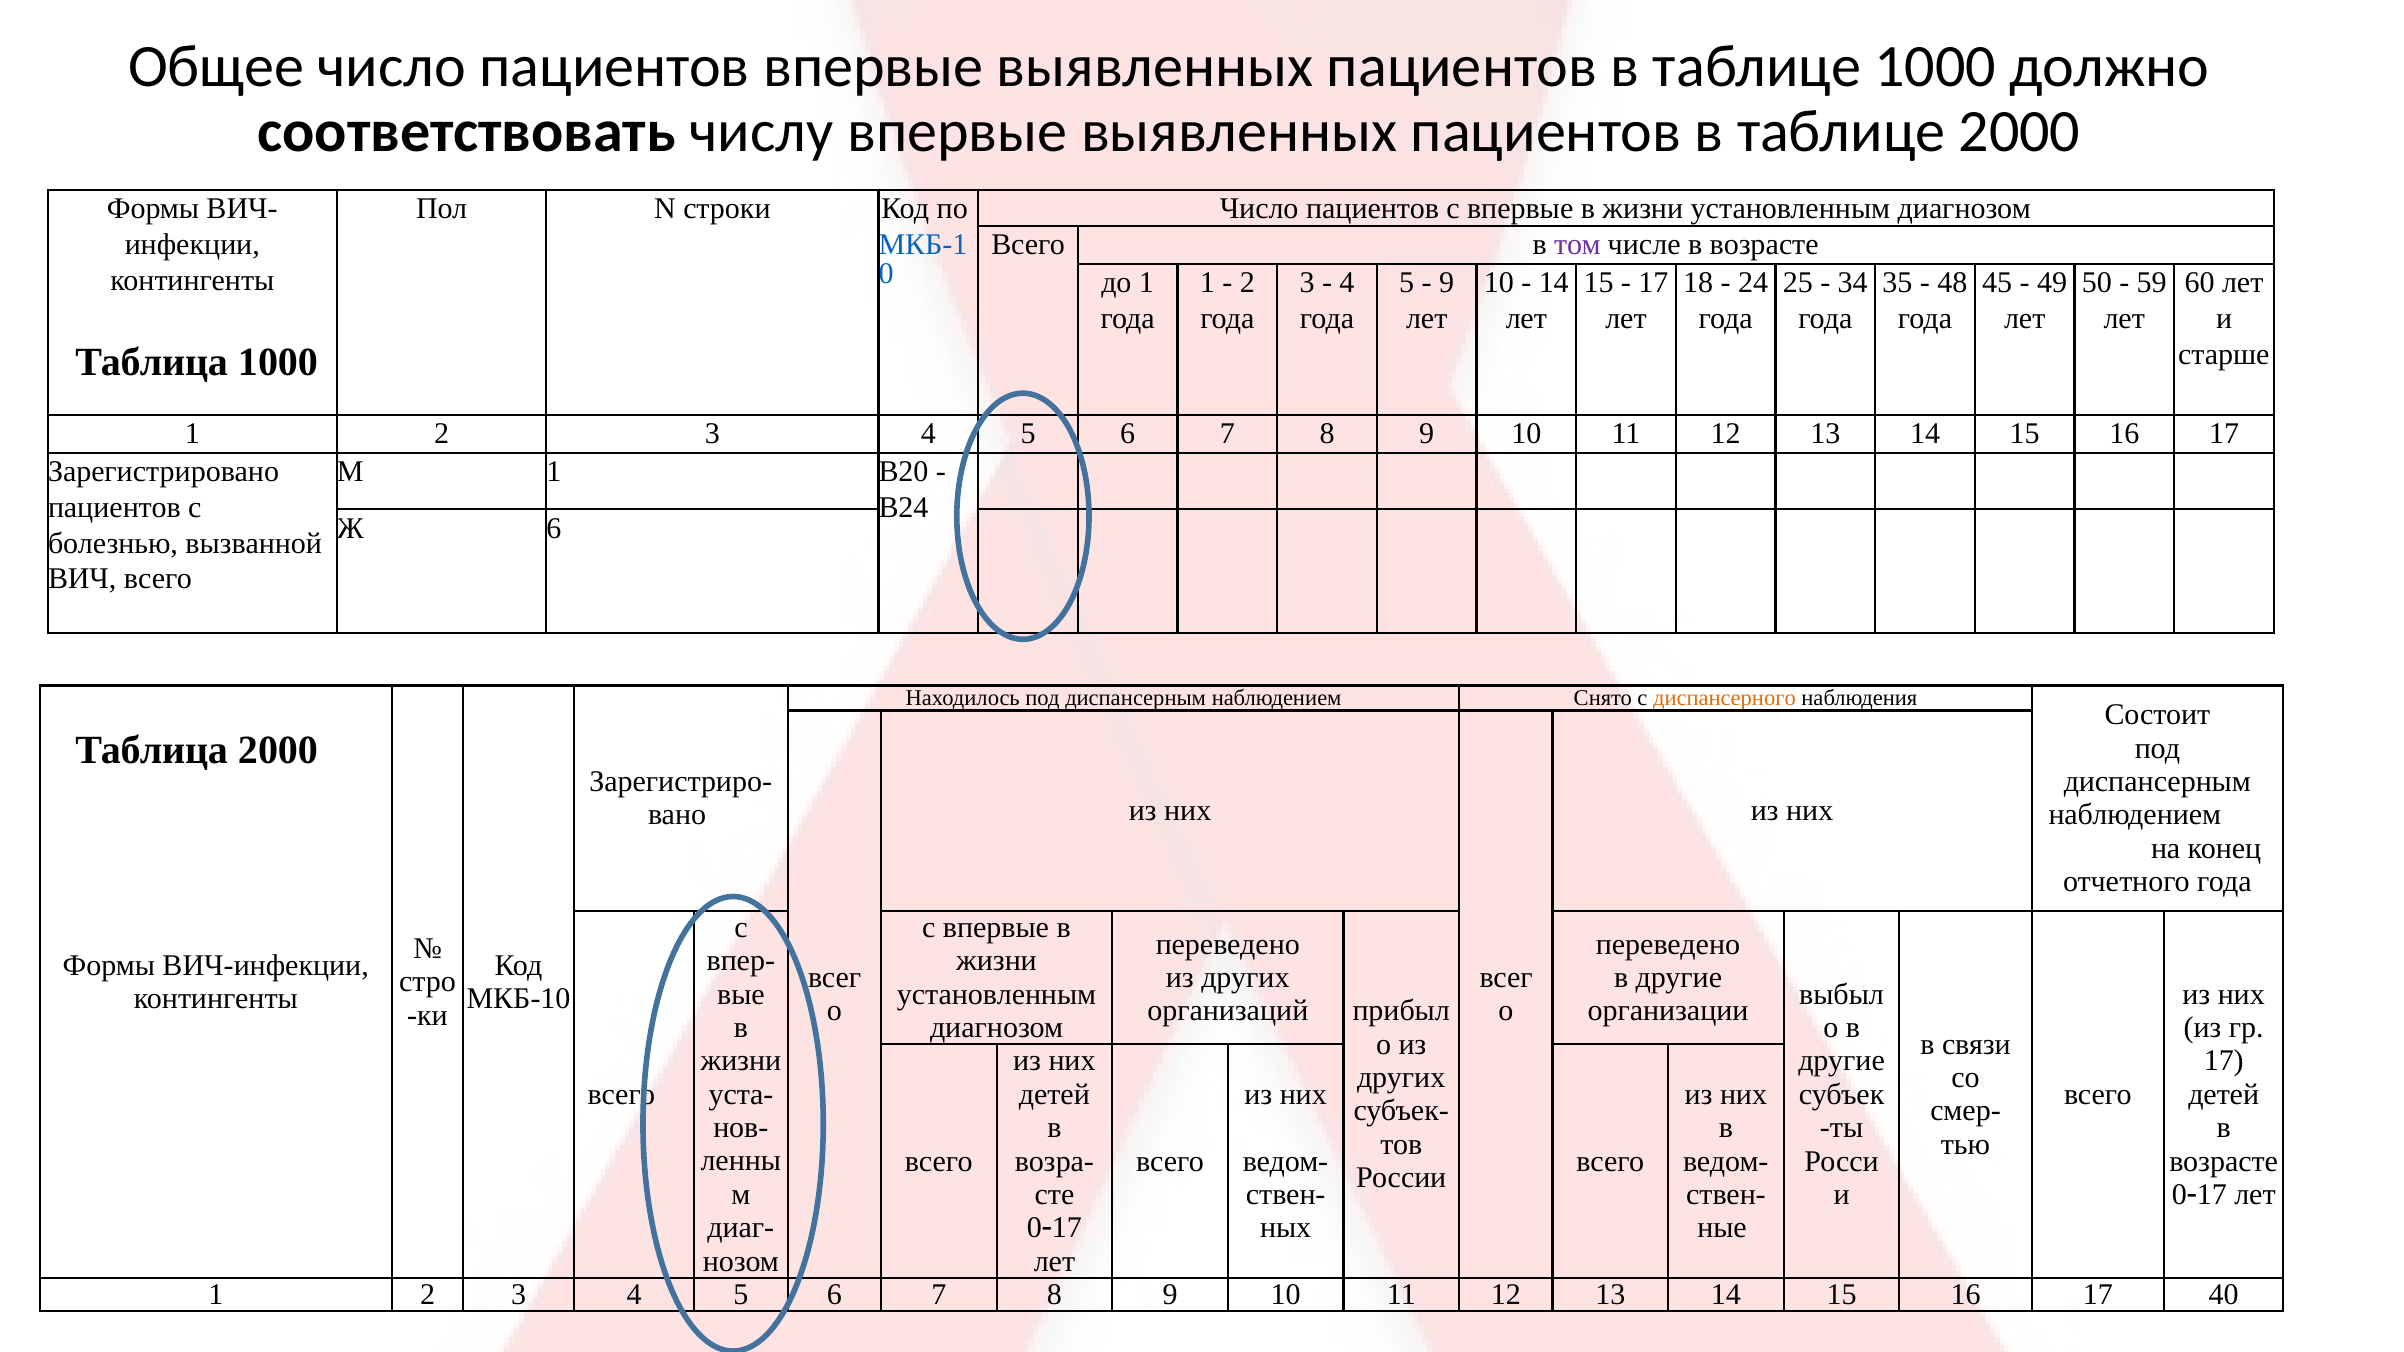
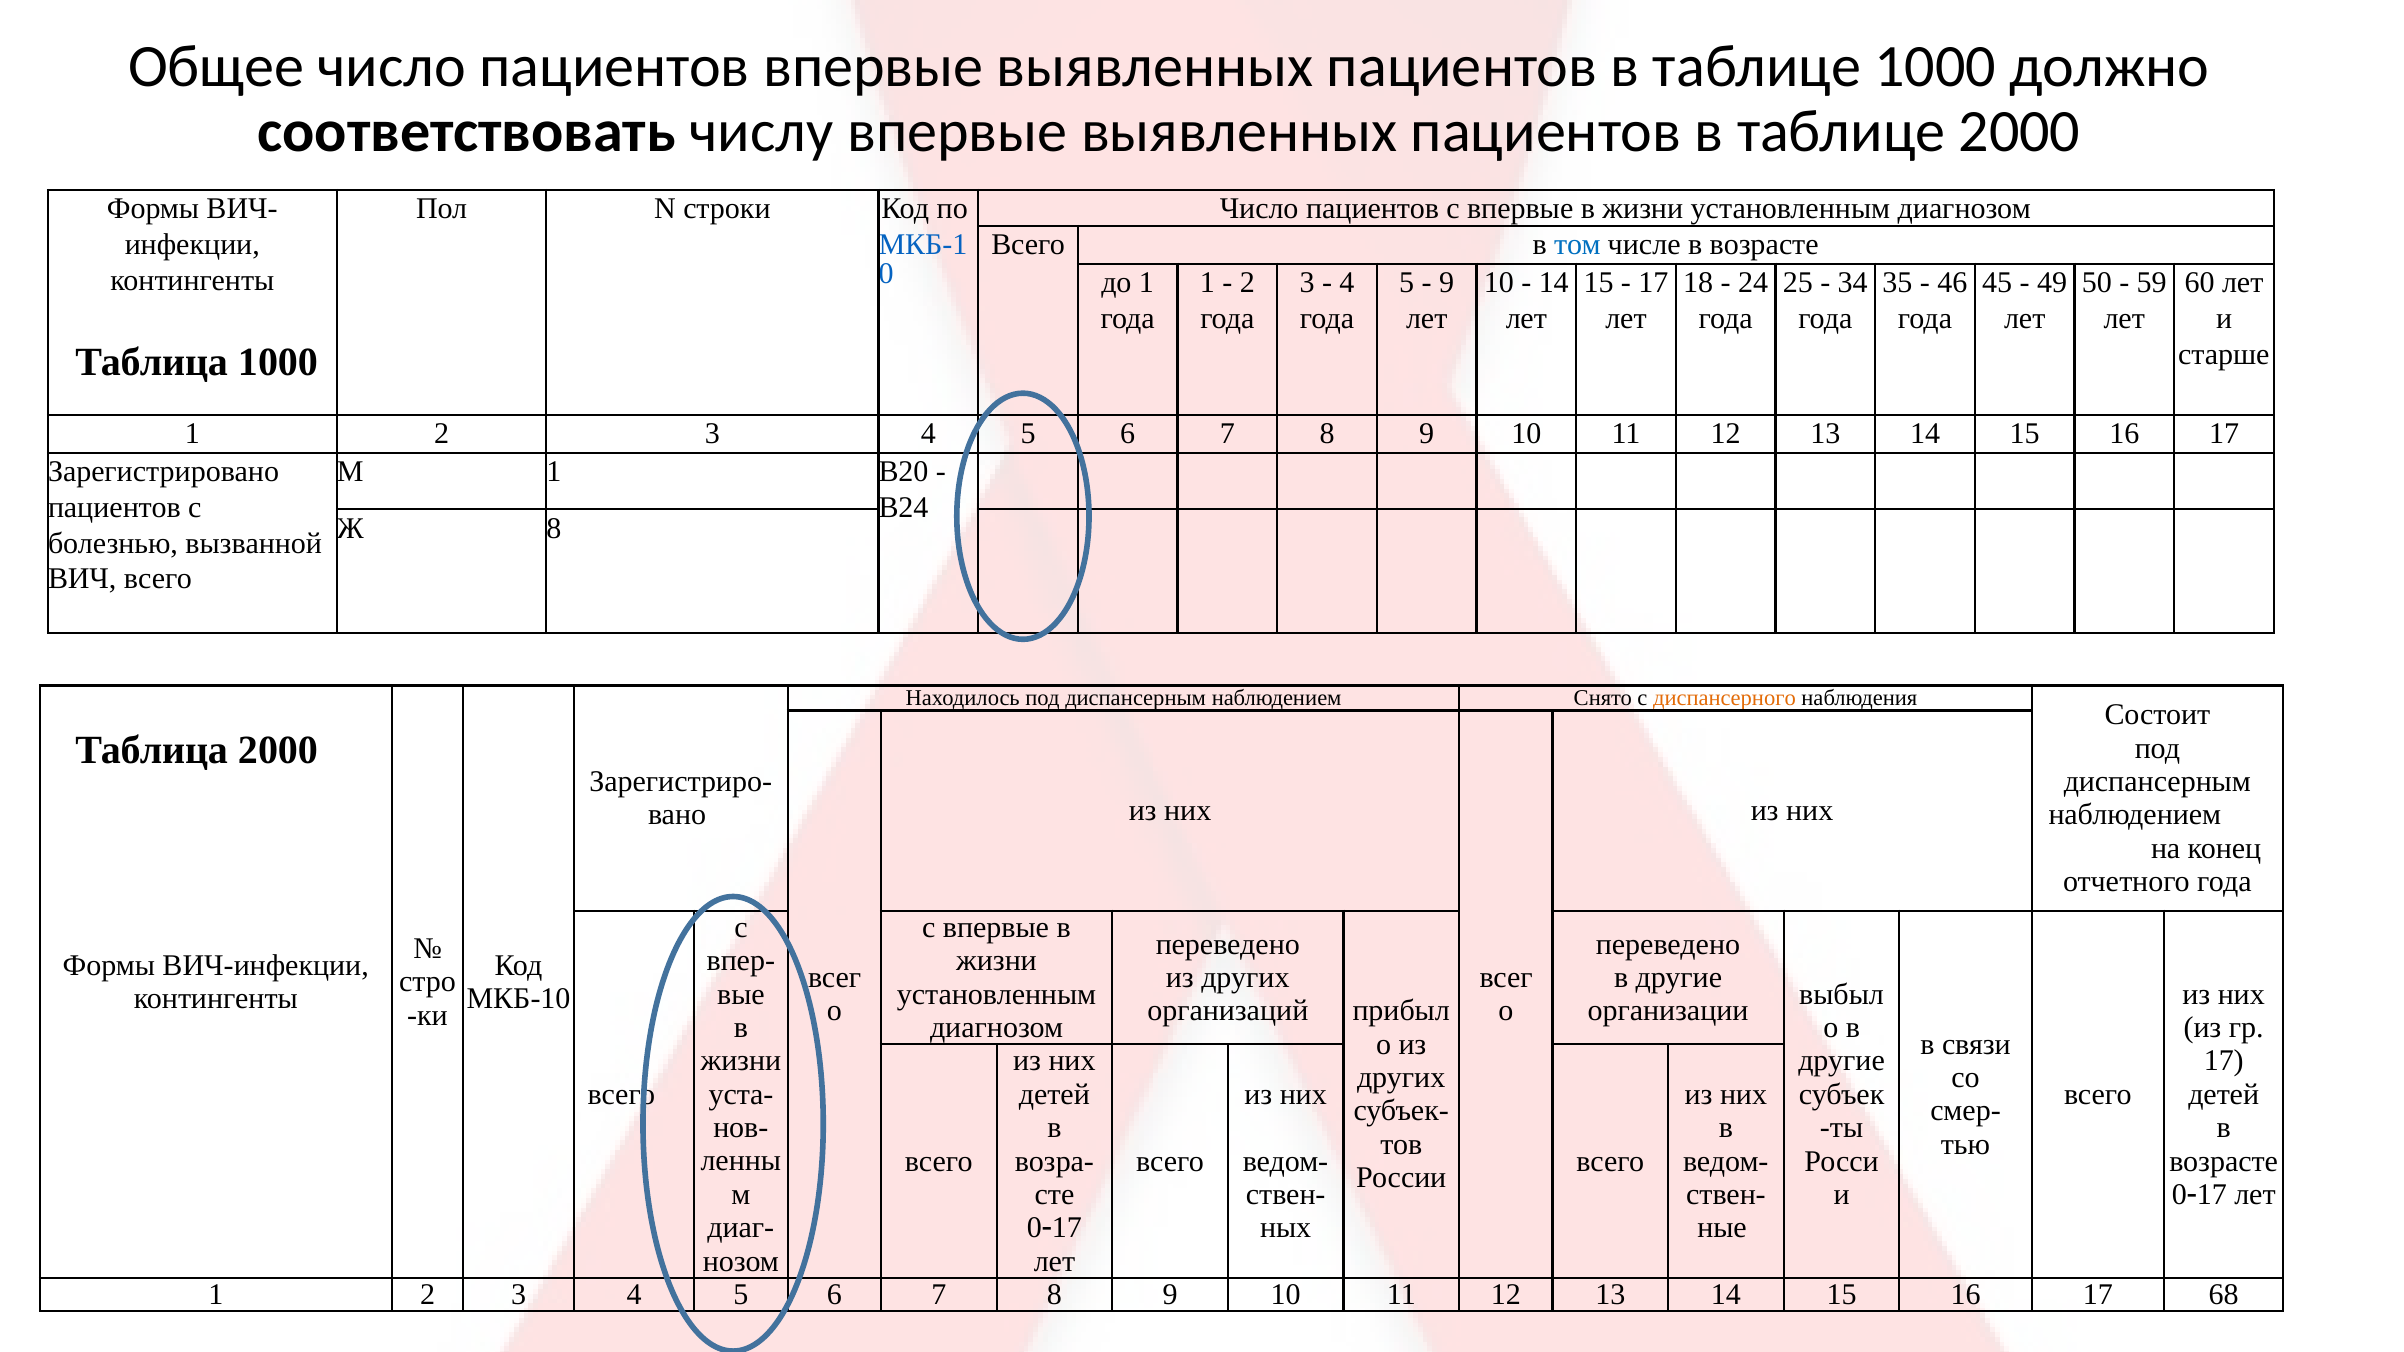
том colour: purple -> blue (1577, 245)
48: 48 -> 46 (1952, 283)
Ж 6: 6 -> 8 (554, 529)
40: 40 -> 68 (2224, 1295)
